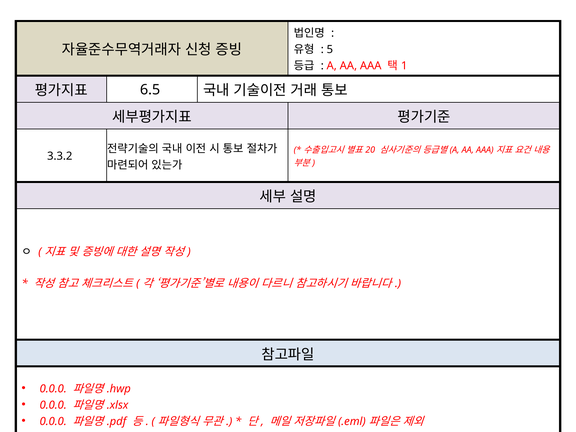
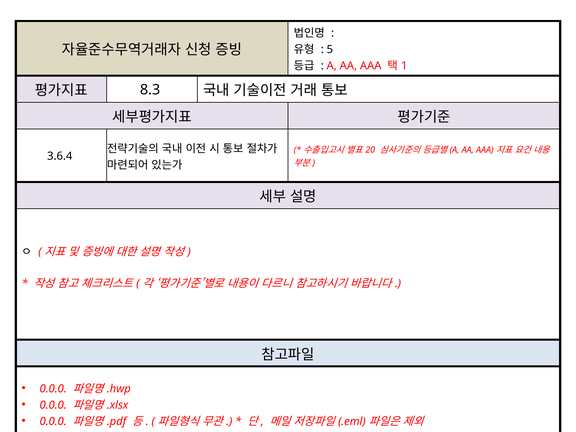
6.5: 6.5 -> 8.3 (150, 90)
3.3.2: 3.3.2 -> 3.6.4 (60, 156)
